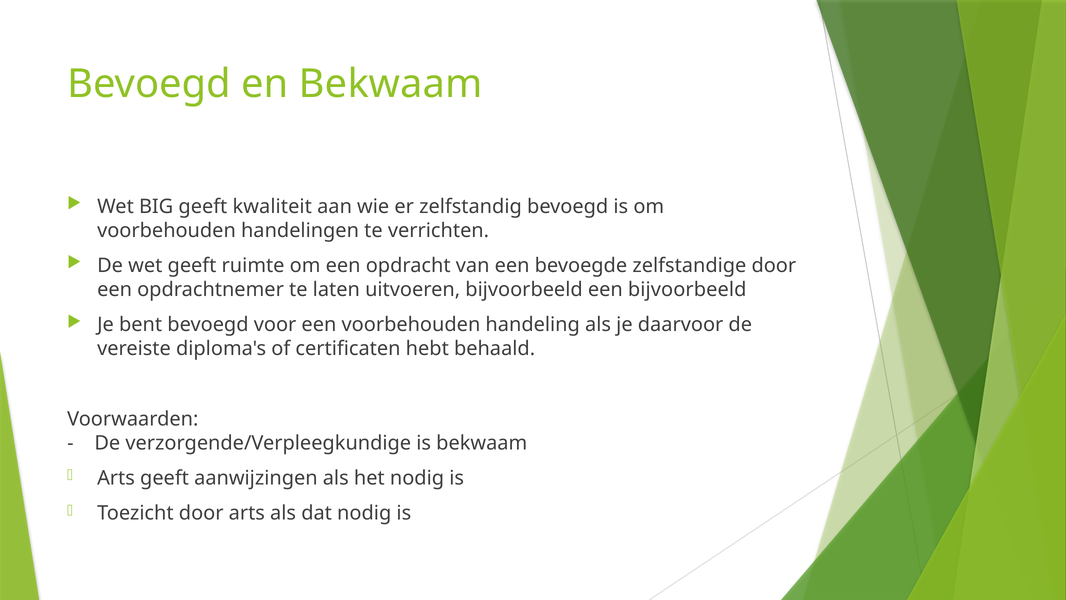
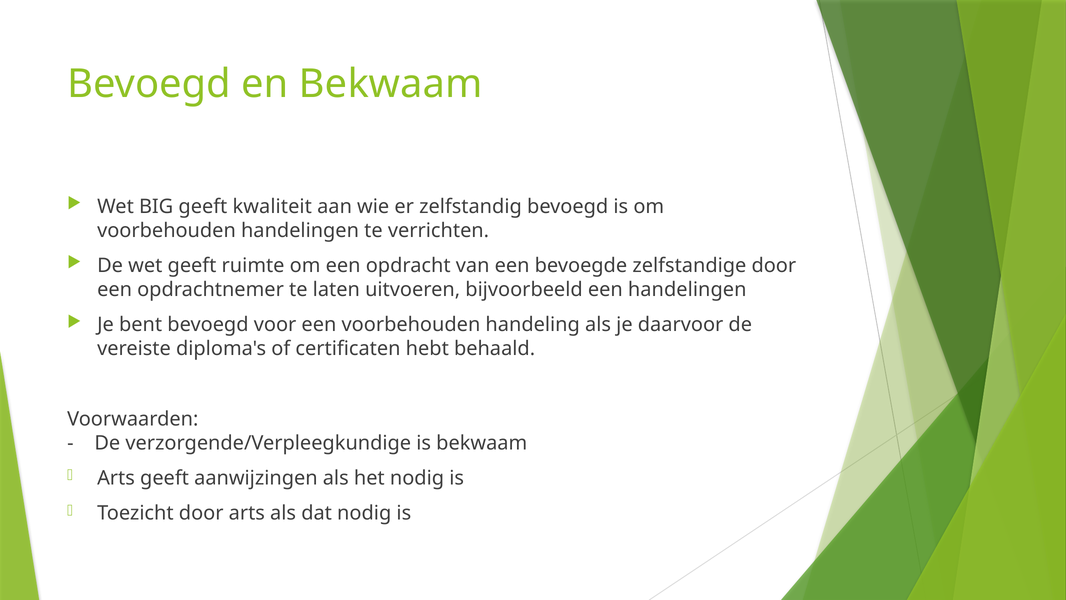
een bijvoorbeeld: bijvoorbeeld -> handelingen (687, 289)
